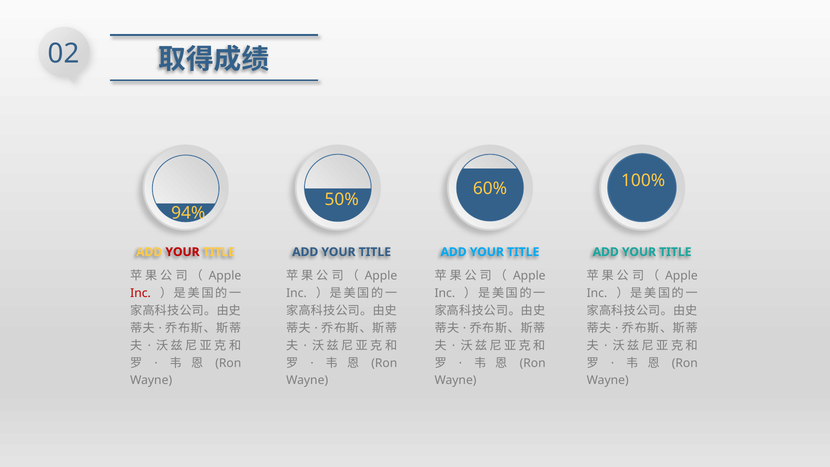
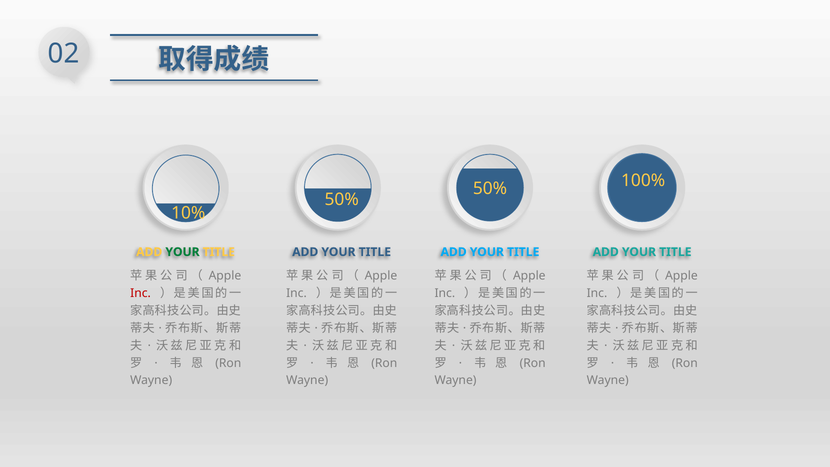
60%: 60% -> 50% (490, 189)
94%: 94% -> 10% (188, 213)
YOUR colour: red -> green (183, 252)
